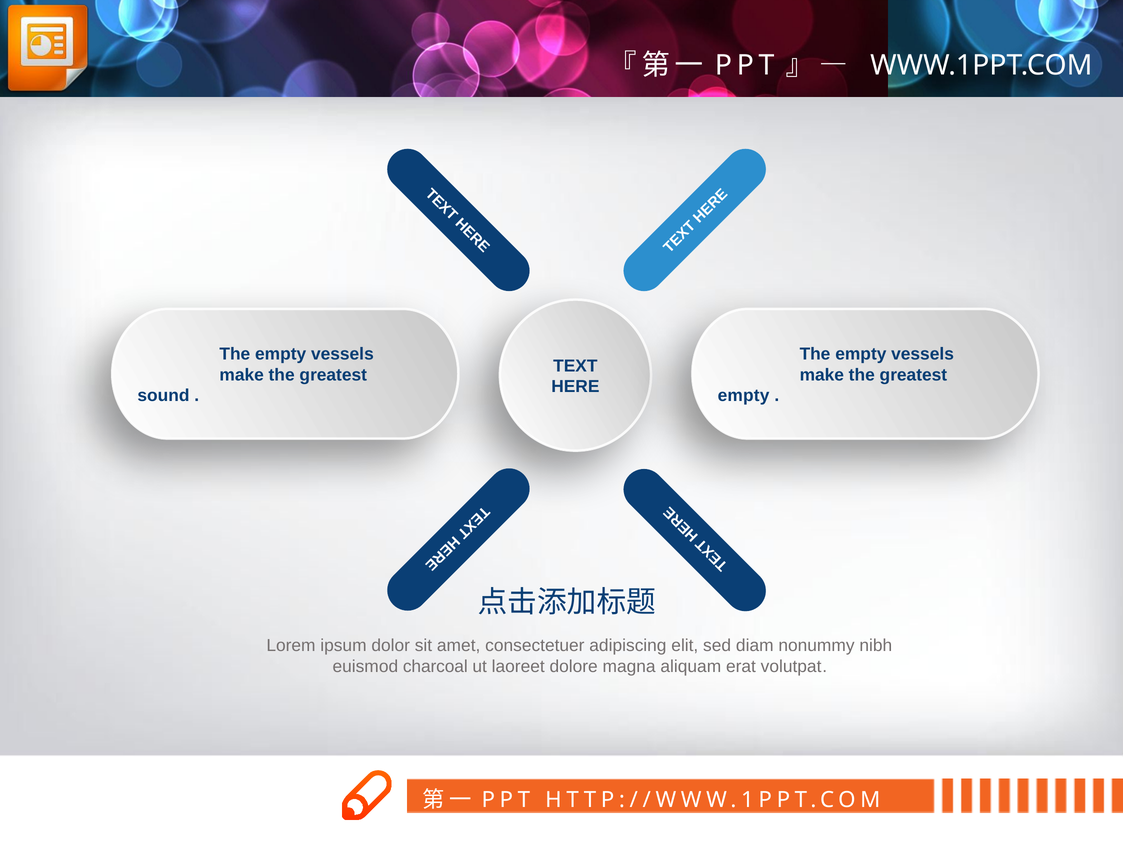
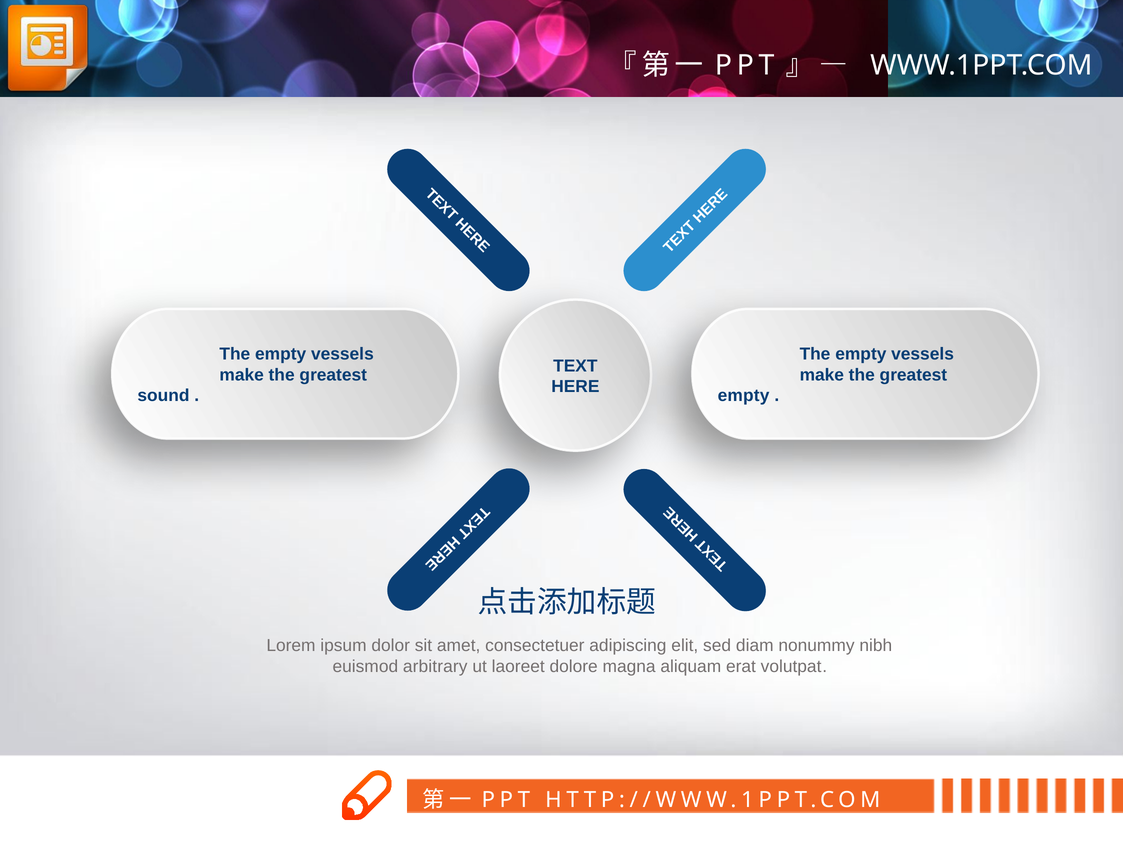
charcoal: charcoal -> arbitrary (435, 667)
